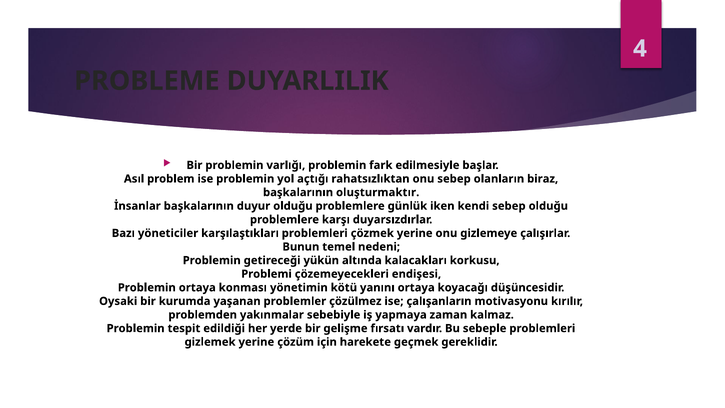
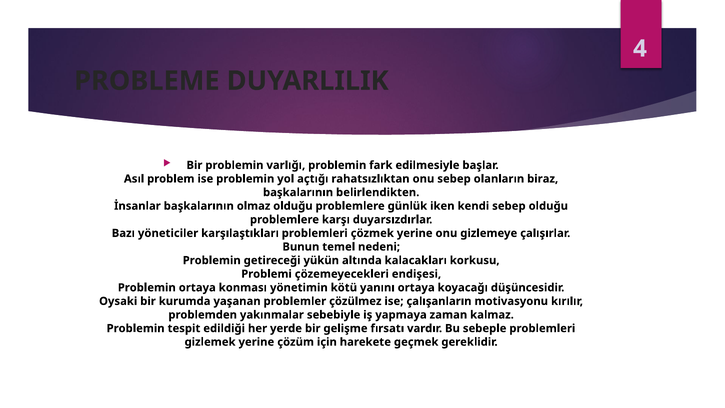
oluşturmaktır: oluşturmaktır -> belirlendikten (378, 192)
duyur: duyur -> olmaz (254, 206)
